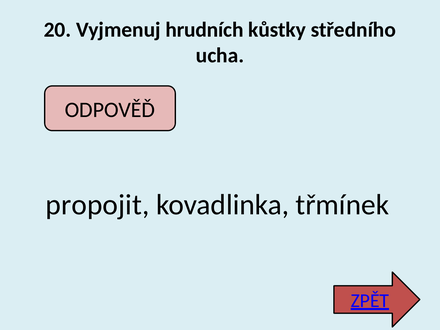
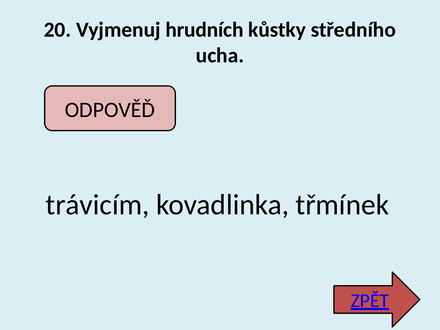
propojit: propojit -> trávicím (98, 205)
